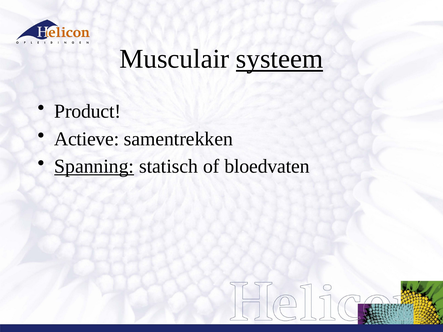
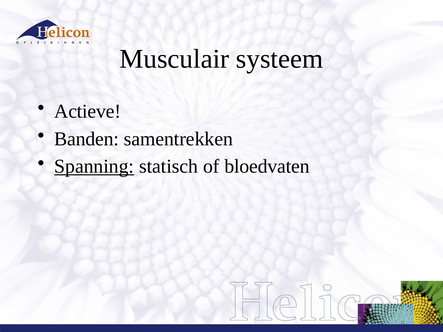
systeem underline: present -> none (280, 59)
Product: Product -> Actieve (88, 111)
Actieve: Actieve -> Banden (87, 139)
